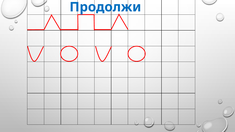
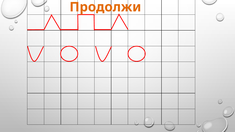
Продолжи colour: blue -> orange (105, 7)
